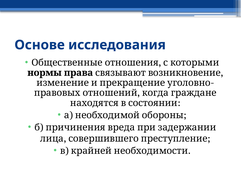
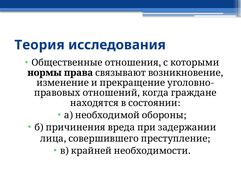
Основе: Основе -> Теория (40, 45)
